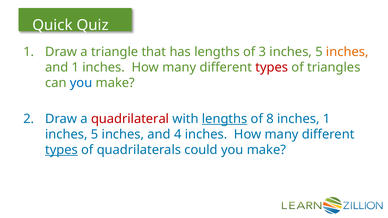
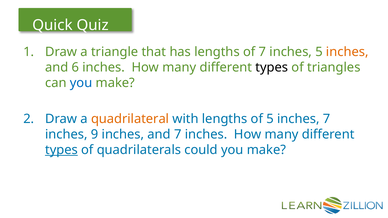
of 3: 3 -> 7 (262, 52)
and 1: 1 -> 6 (75, 67)
types colour: red -> black (272, 67)
quadrilateral colour: red -> orange (130, 119)
lengths underline: present -> none (225, 119)
of 8: 8 -> 5 (270, 119)
inches 1: 1 -> 7 (327, 119)
5: 5 -> 9 (95, 135)
and 4: 4 -> 7 (178, 135)
